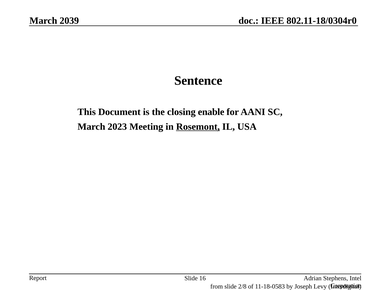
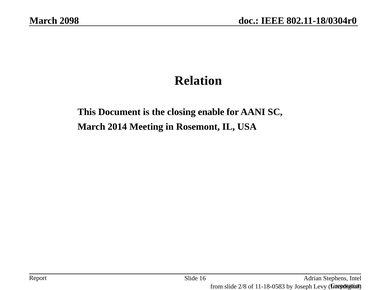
2039: 2039 -> 2098 (69, 21)
Sentence: Sentence -> Relation (198, 81)
2023: 2023 -> 2014 (117, 127)
Rosemont underline: present -> none (198, 127)
